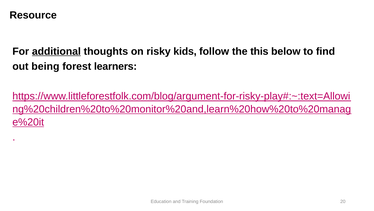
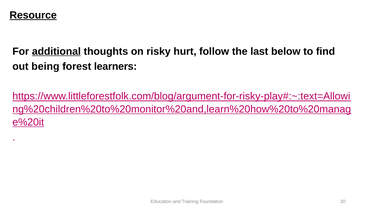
Resource underline: none -> present (33, 15)
kids: kids -> hurt (185, 51)
this: this -> last (259, 51)
